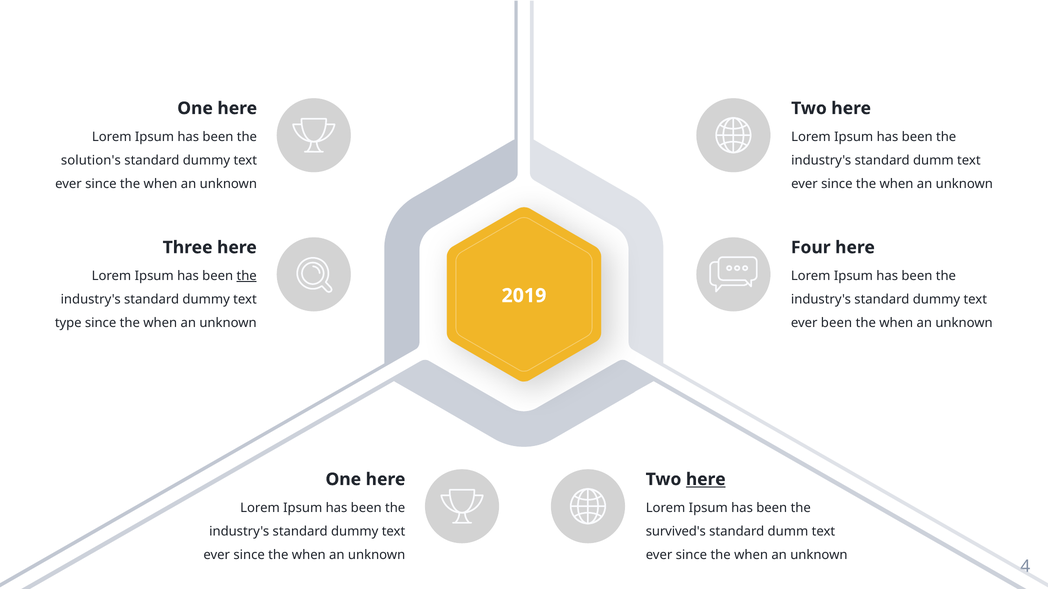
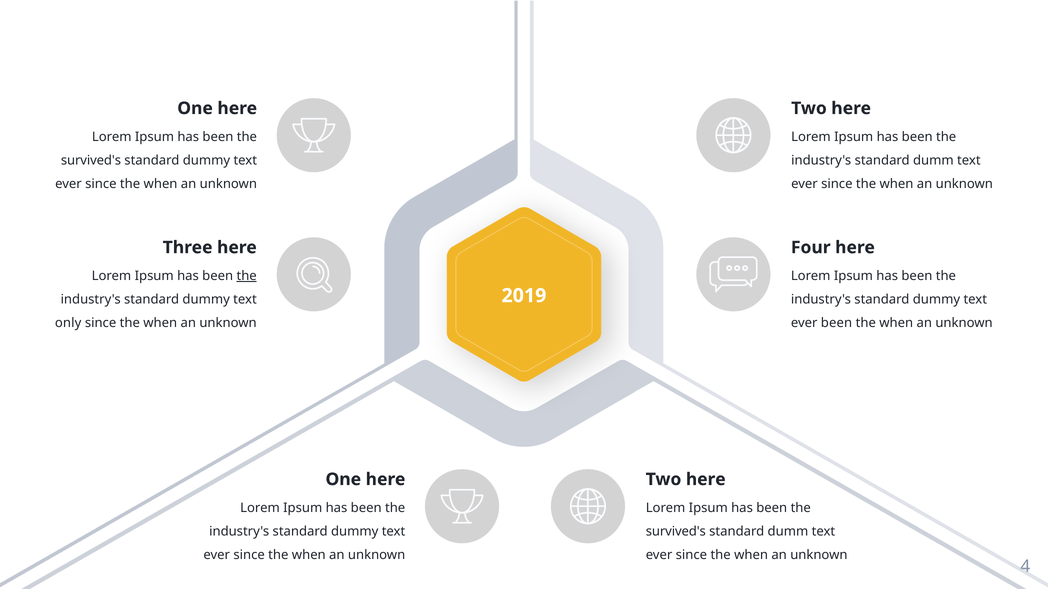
solution's: solution's -> survived's (91, 161)
type: type -> only (68, 323)
here underline: present -> none (706, 480)
